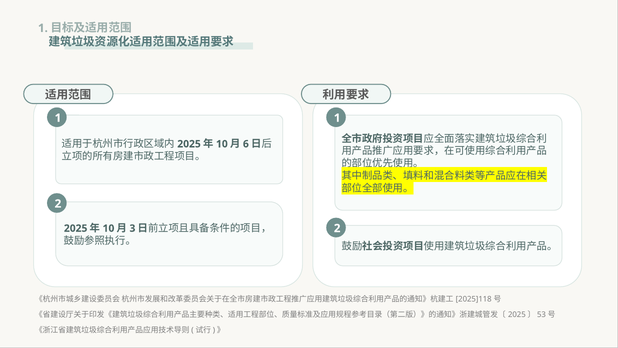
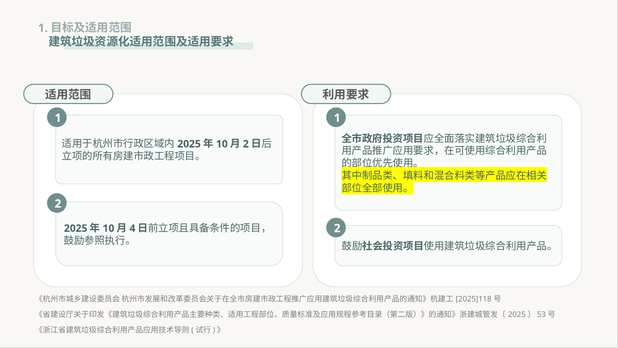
6: 6 -> 2 (246, 144)
3: 3 -> 4 (132, 228)
